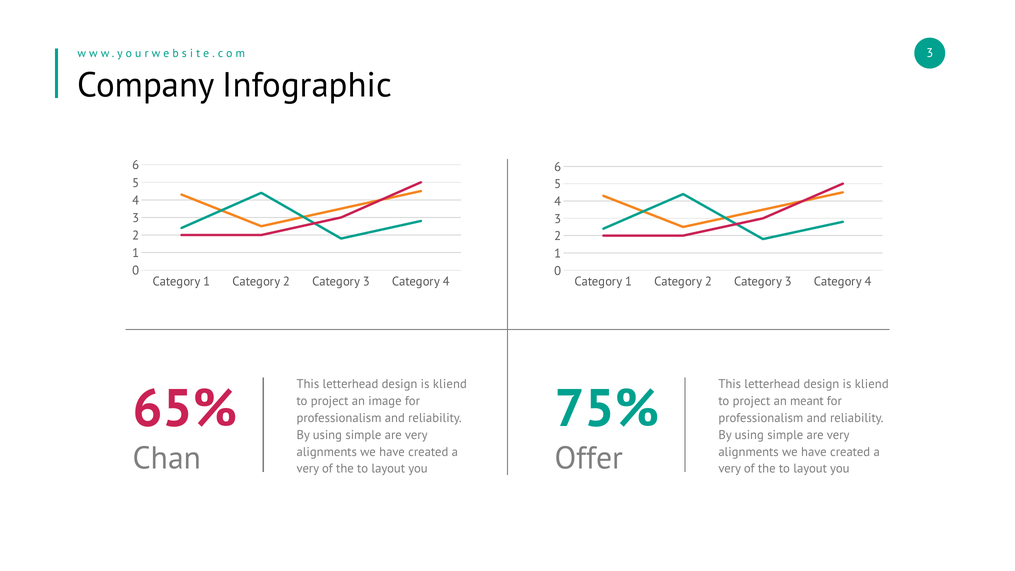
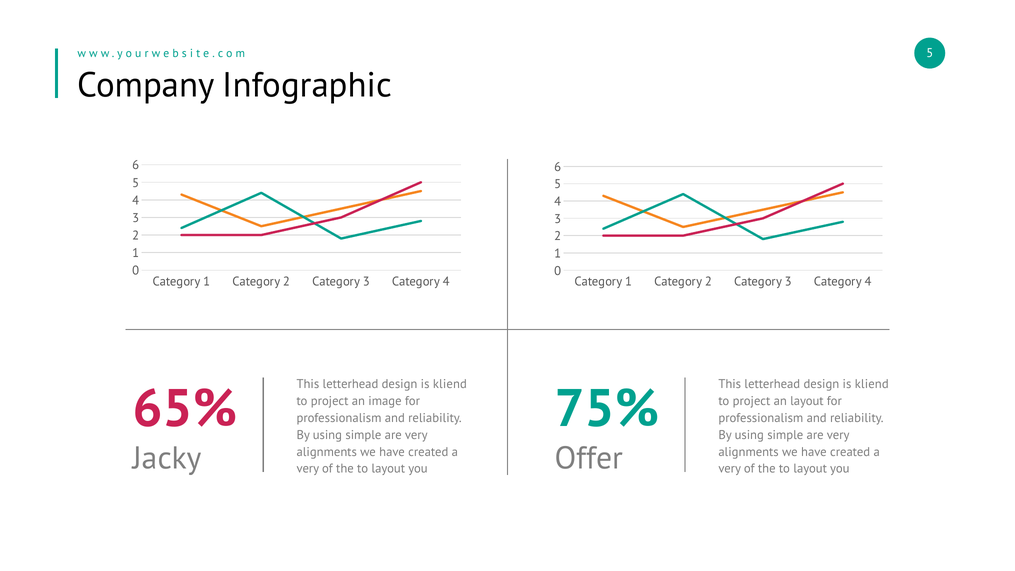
3: 3 -> 5 (930, 53)
an meant: meant -> layout (807, 401)
Chan: Chan -> Jacky (167, 458)
